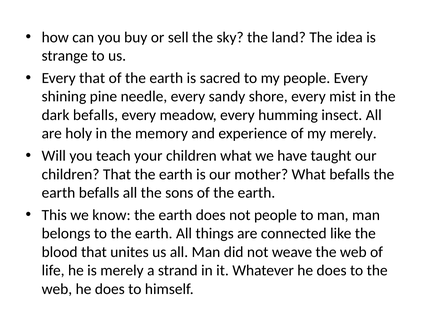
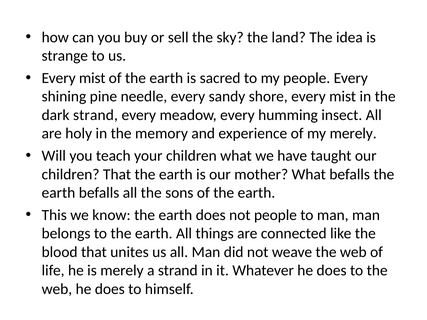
that: that -> mist (92, 78)
dark befalls: befalls -> strand (95, 115)
